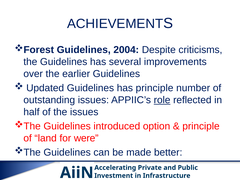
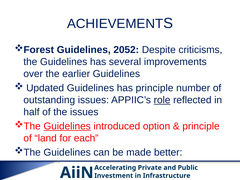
2004: 2004 -> 2052 (126, 50)
Guidelines underline: none -> present (67, 126)
were: were -> each (86, 138)
